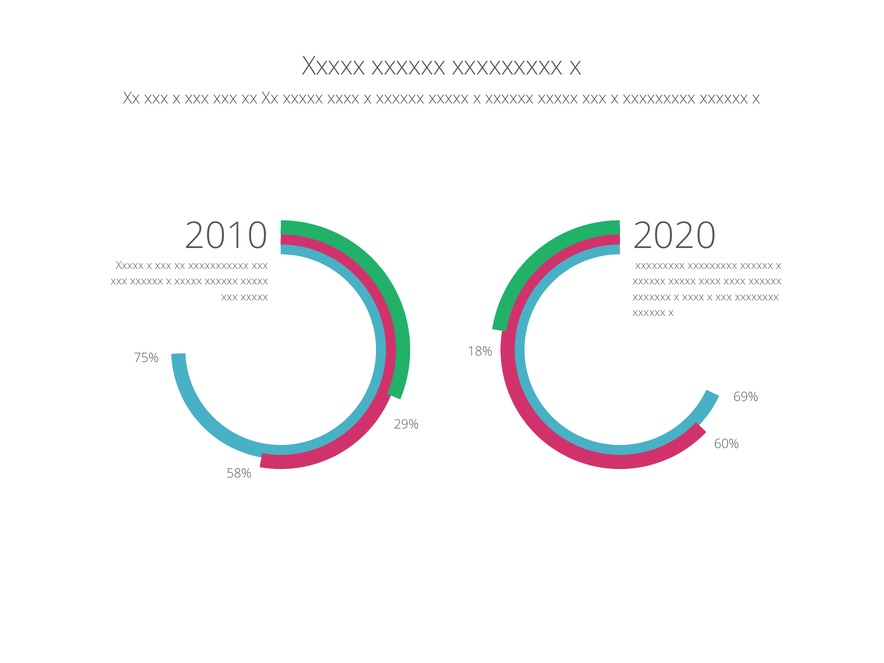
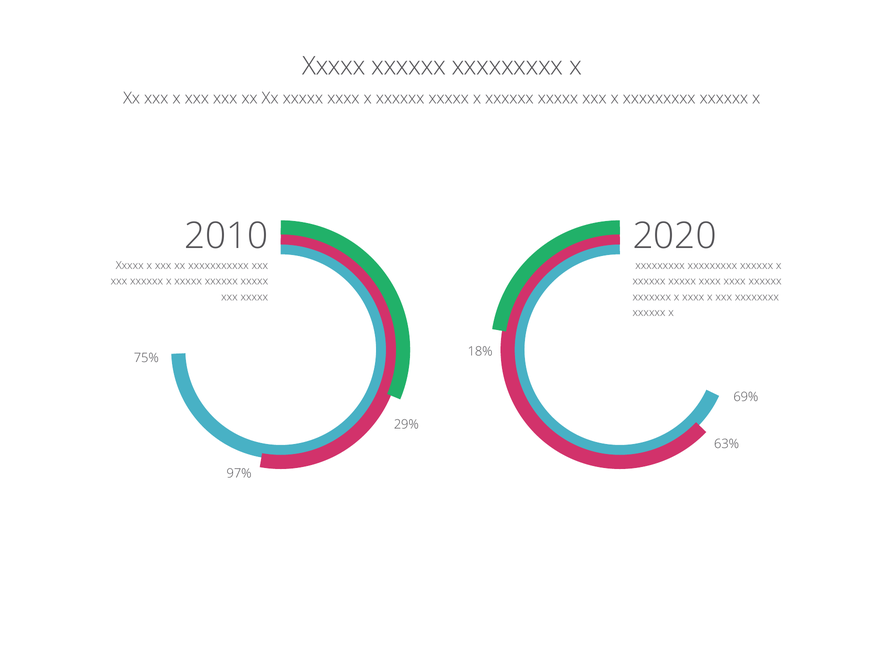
60%: 60% -> 63% (727, 444)
58%: 58% -> 97% (239, 474)
